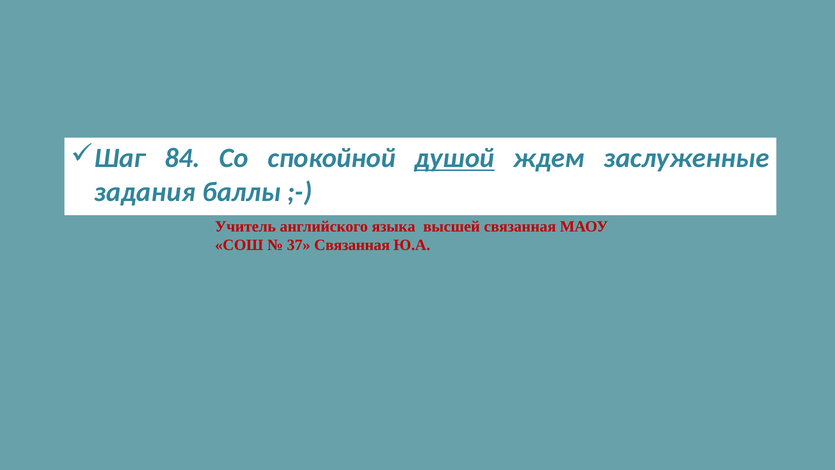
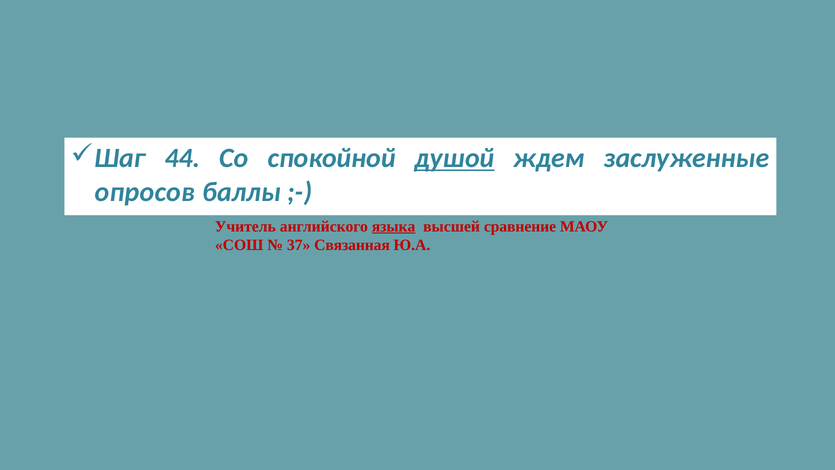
84: 84 -> 44 (182, 158)
задания: задания -> опросов (145, 192)
языка underline: none -> present (394, 226)
высшей связанная: связанная -> сравнение (520, 226)
